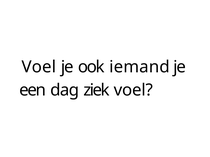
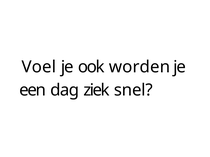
iemand: iemand -> worden (140, 67)
ziek voel: voel -> snel (133, 90)
